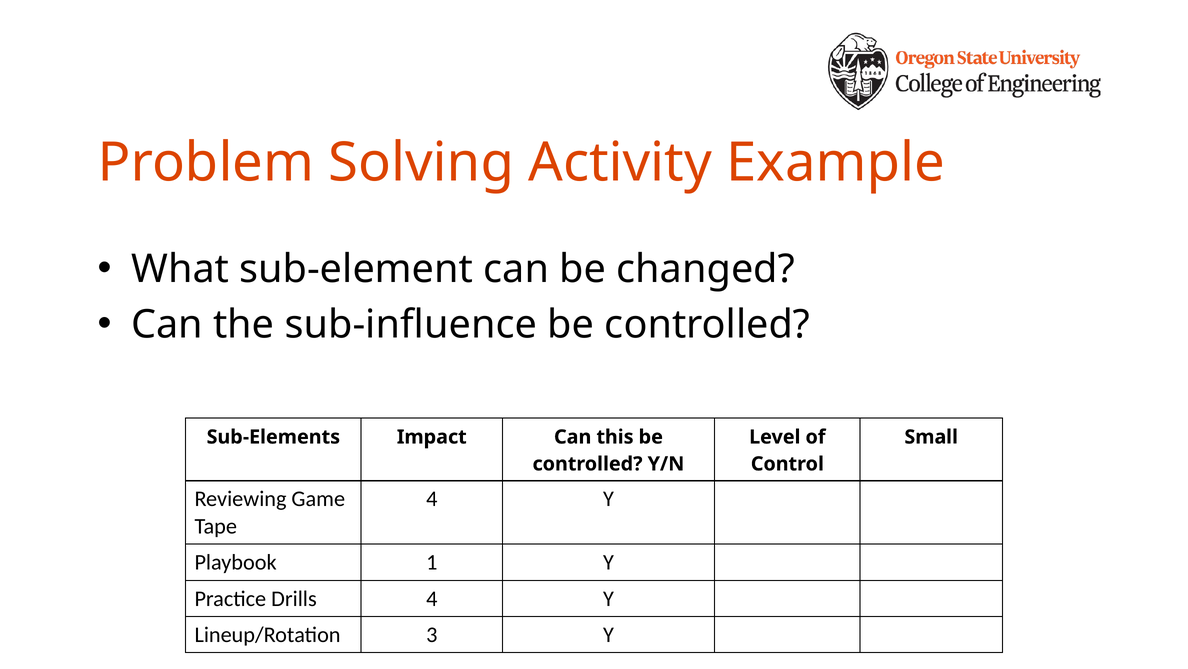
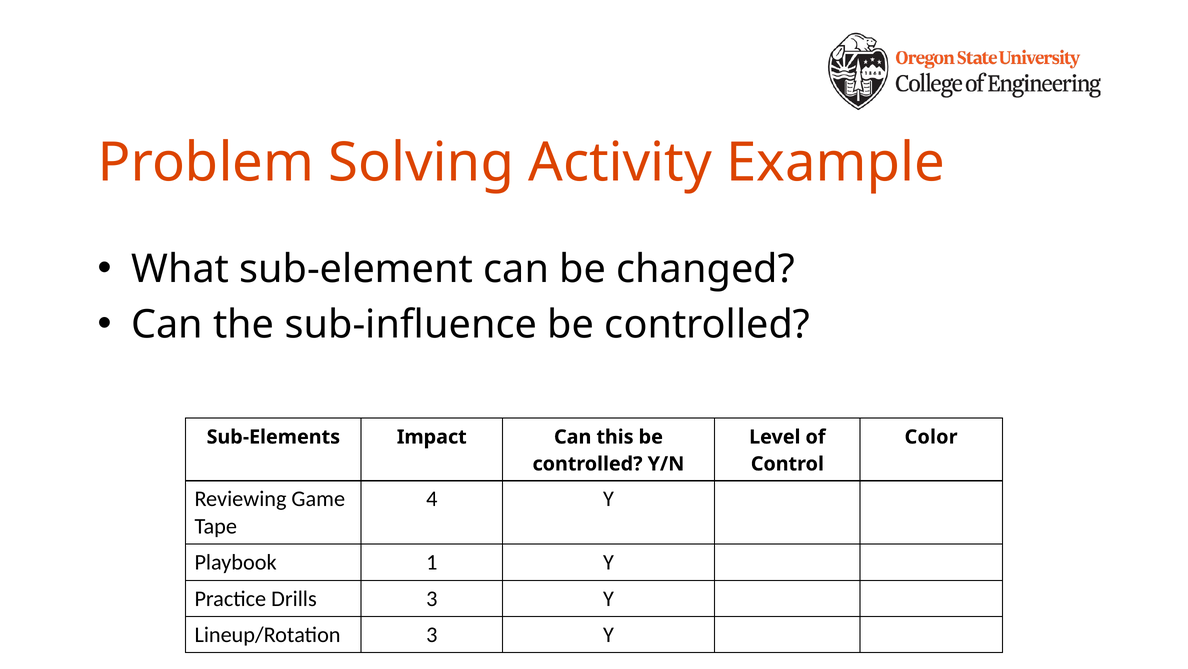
Small: Small -> Color (931, 437)
Drills 4: 4 -> 3 (432, 598)
